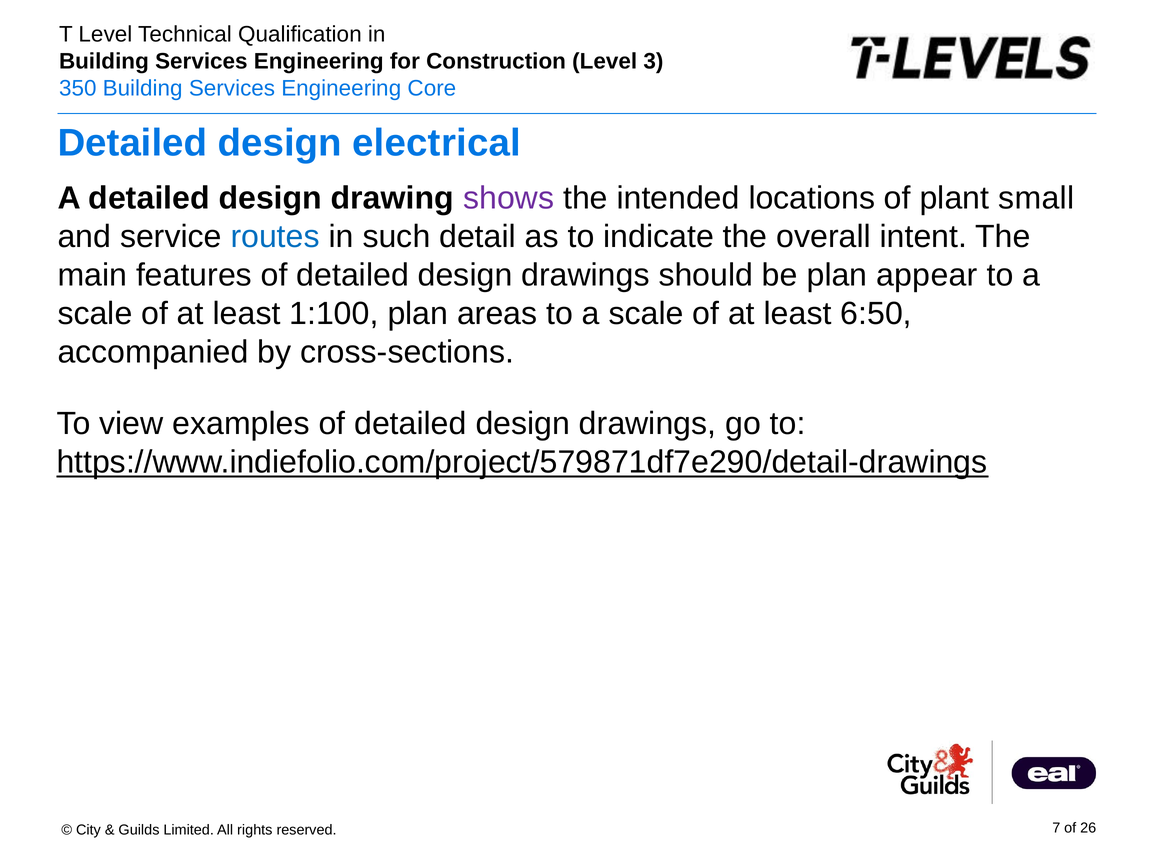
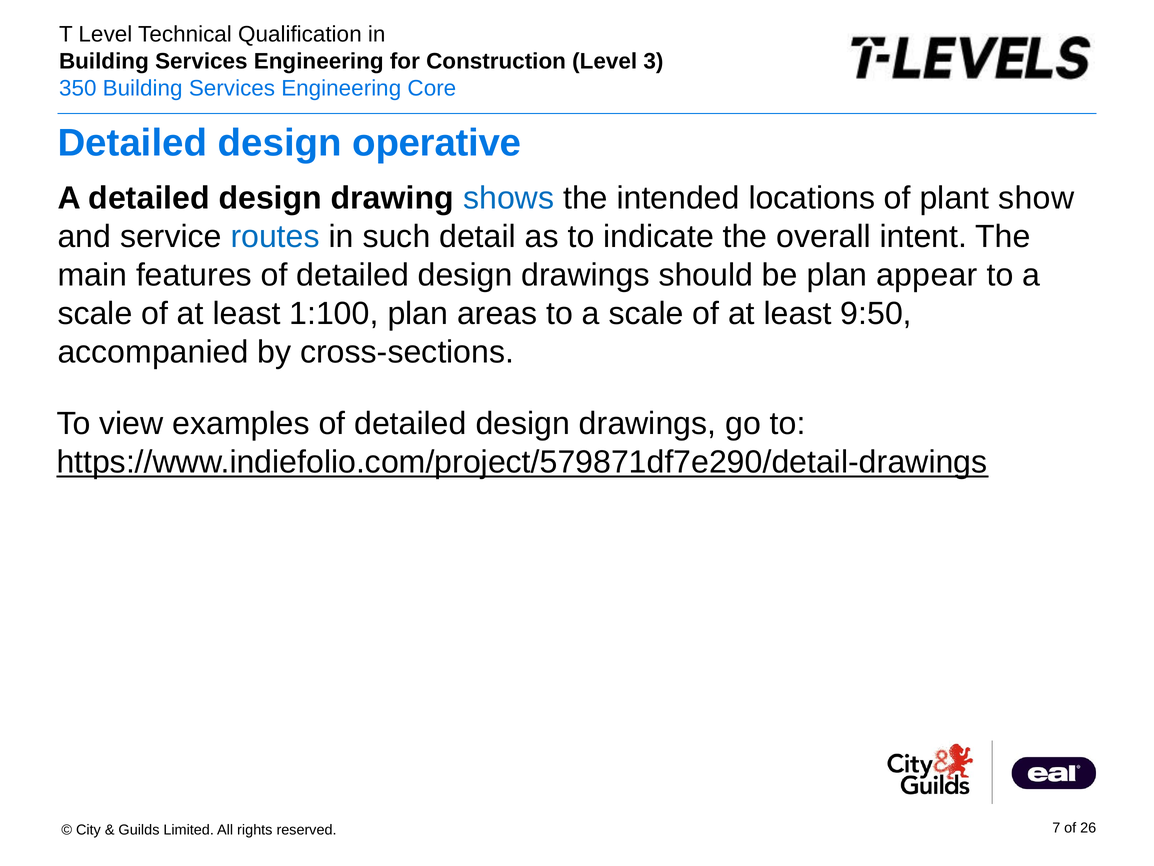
electrical: electrical -> operative (437, 143)
shows colour: purple -> blue (509, 198)
small: small -> show (1036, 198)
6:50: 6:50 -> 9:50 (876, 313)
